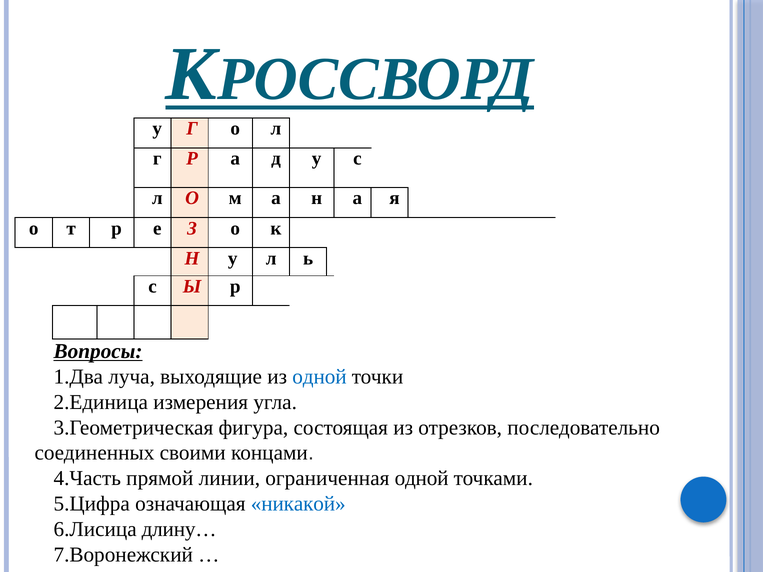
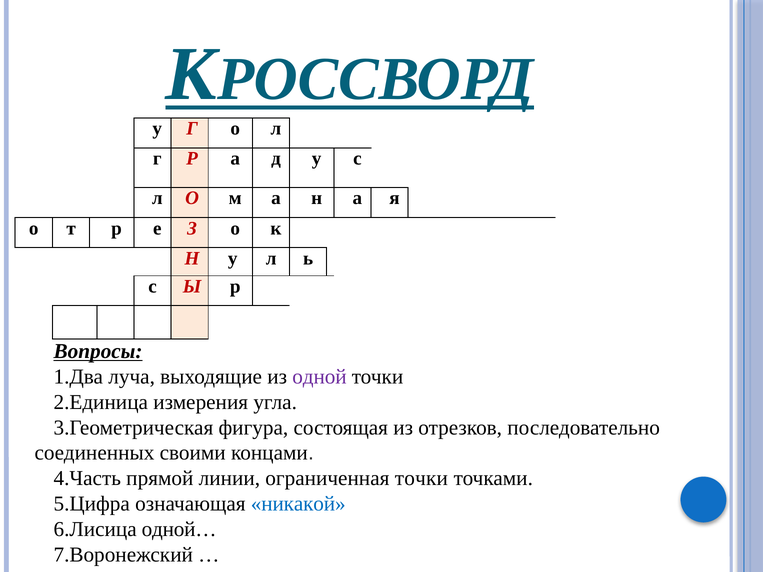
одной colour: blue -> purple (319, 377)
ограниченная одной: одной -> точки (421, 479)
длину…: длину… -> одной… (179, 529)
